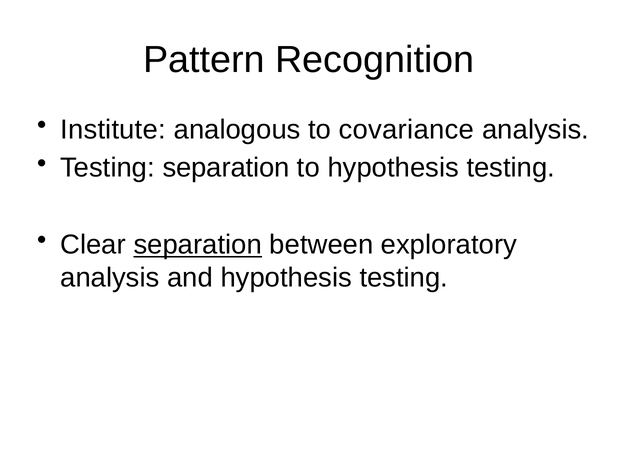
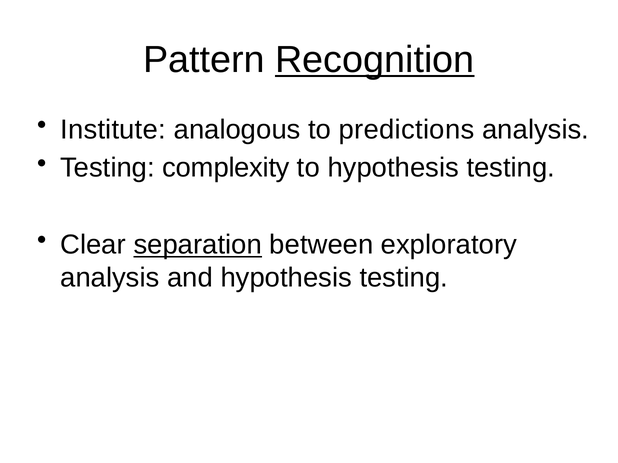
Recognition underline: none -> present (375, 60)
covariance: covariance -> predictions (407, 130)
Testing separation: separation -> complexity (226, 168)
